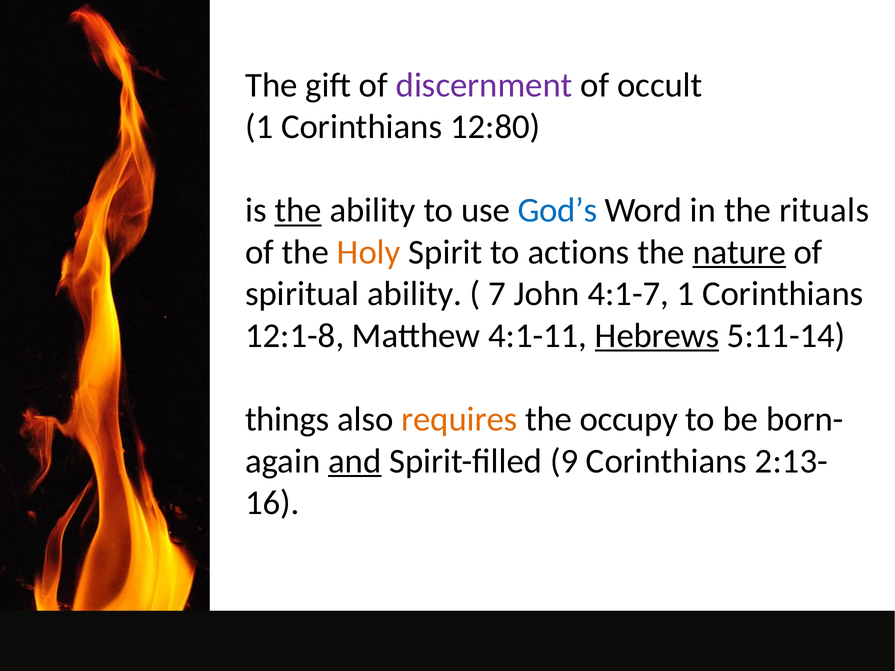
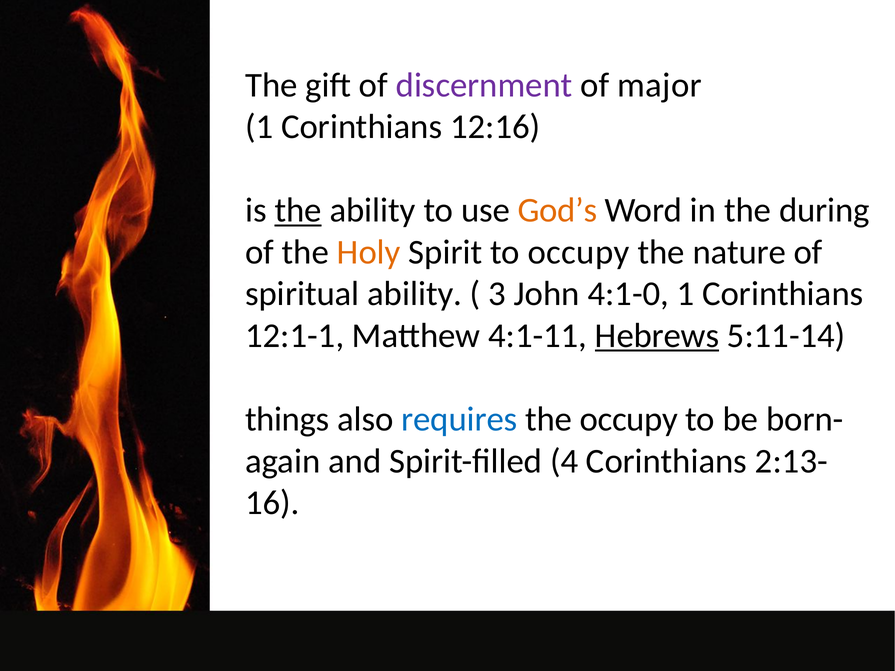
occult: occult -> major (660, 85)
12:80: 12:80 -> 12:16 (495, 127)
God’s colour: blue -> orange (558, 210)
rituals: rituals -> during (824, 210)
to actions: actions -> occupy (579, 252)
nature underline: present -> none (739, 252)
7: 7 -> 3 (497, 294)
4:1-7: 4:1-7 -> 4:1-0 (628, 294)
12:1-8: 12:1-8 -> 12:1-1 (295, 336)
requires colour: orange -> blue (459, 419)
and underline: present -> none (355, 461)
9: 9 -> 4 (564, 461)
